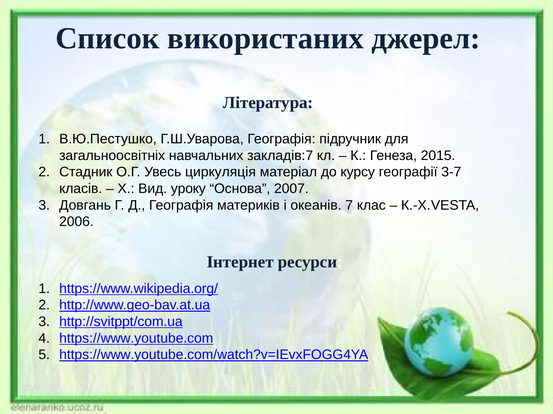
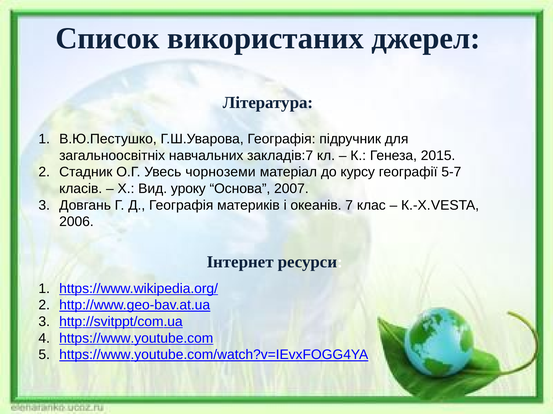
циркуляція: циркуляція -> чорноземи (220, 172)
3-7: 3-7 -> 5-7 (451, 172)
